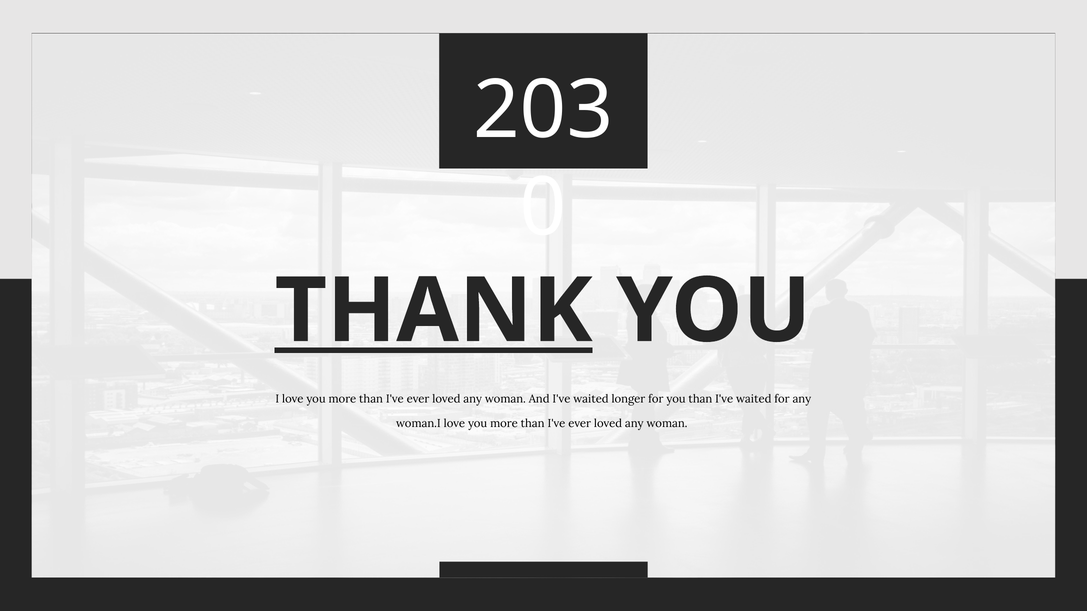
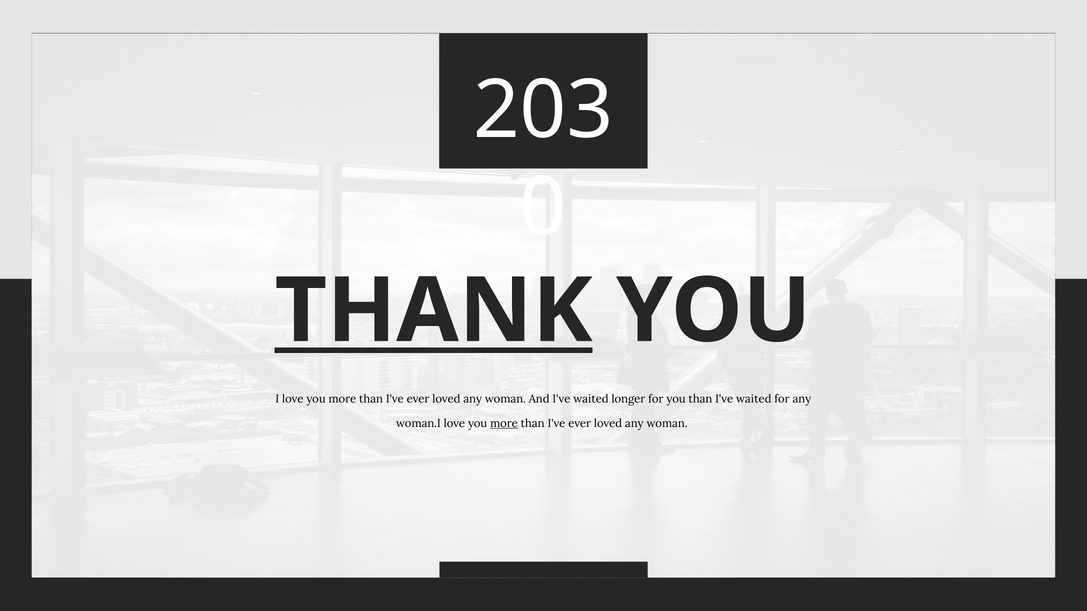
more underline: none -> present (504, 424)
